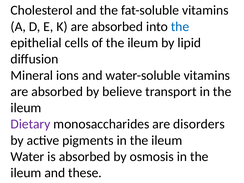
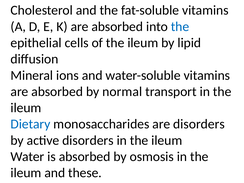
believe: believe -> normal (122, 92)
Dietary colour: purple -> blue (30, 124)
active pigments: pigments -> disorders (88, 140)
